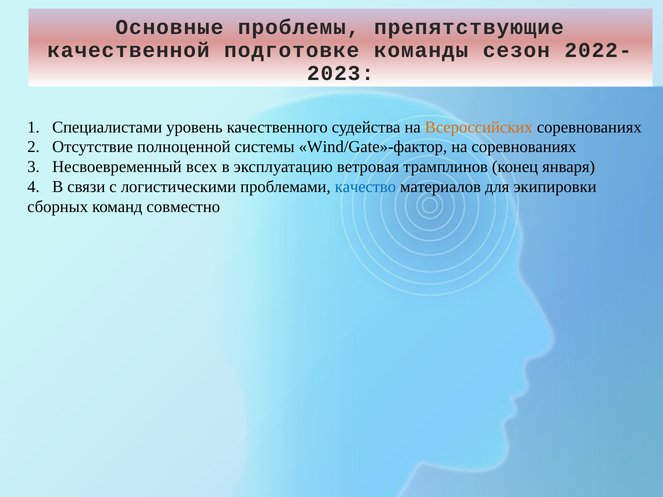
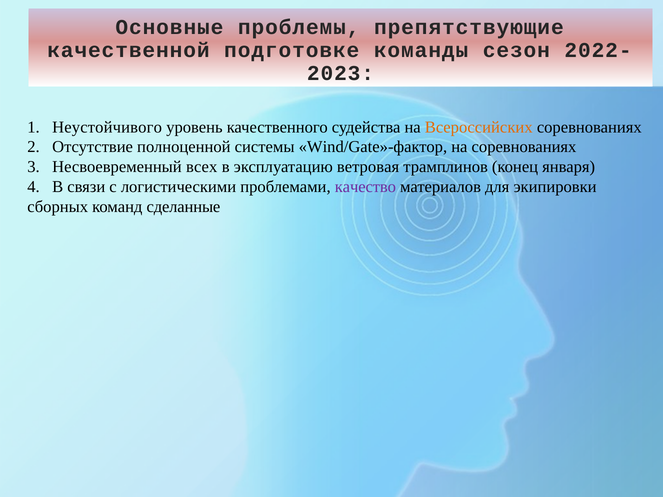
Специалистами: Специалистами -> Неустойчивого (107, 127)
качество colour: blue -> purple (365, 187)
совместно: совместно -> сделанные (183, 207)
